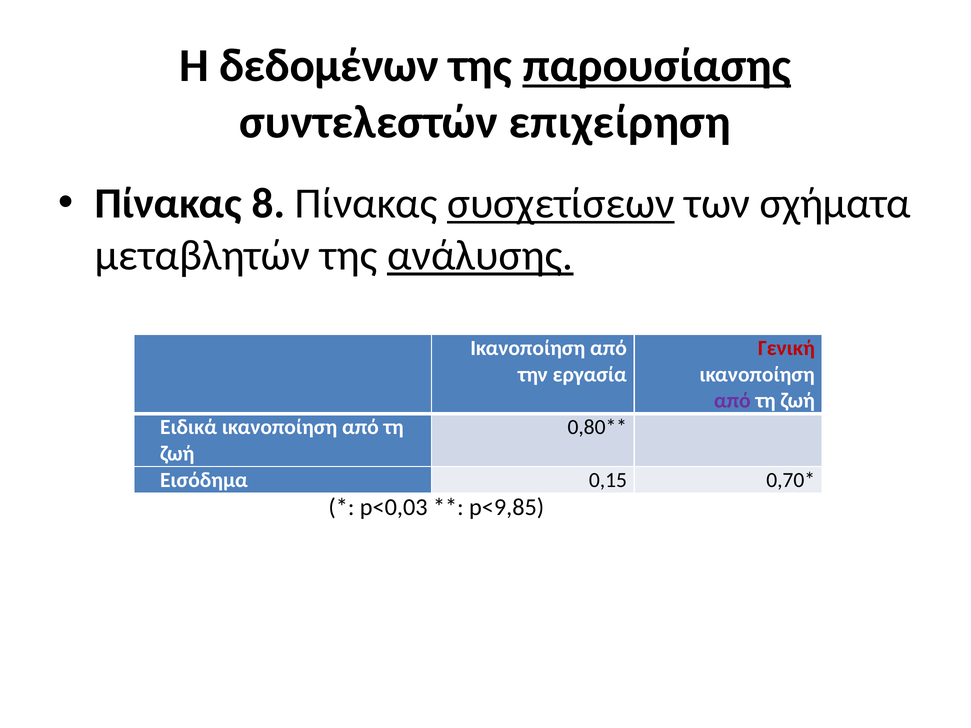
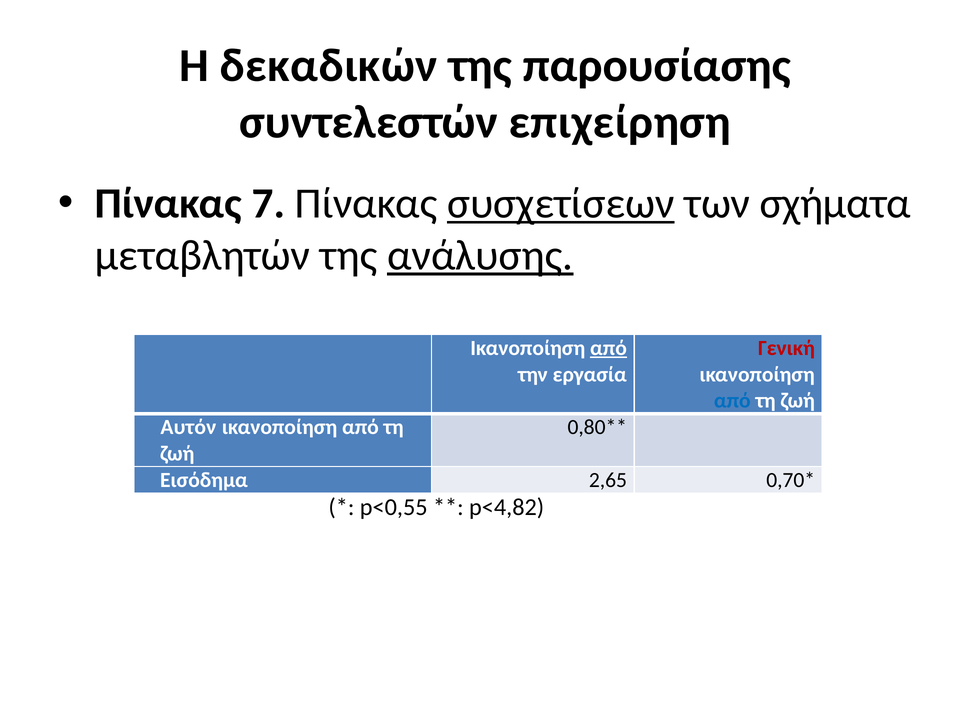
δεδομένων: δεδομένων -> δεκαδικών (329, 66)
παρουσίασης underline: present -> none (657, 66)
8: 8 -> 7 (268, 204)
από underline: none -> present (608, 348)
από colour: purple -> blue (732, 401)
Ειδικά: Ειδικά -> Αυτόν (188, 427)
0,15: 0,15 -> 2,65 (608, 480)
p<0,03: p<0,03 -> p<0,55 (394, 507)
p<9,85: p<9,85 -> p<4,82 (507, 507)
